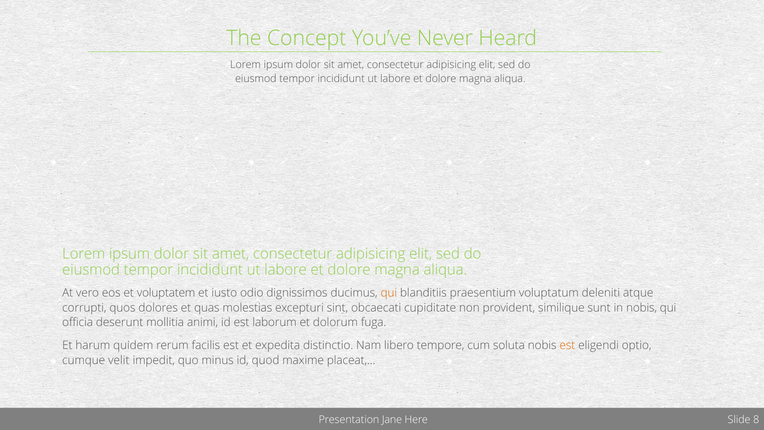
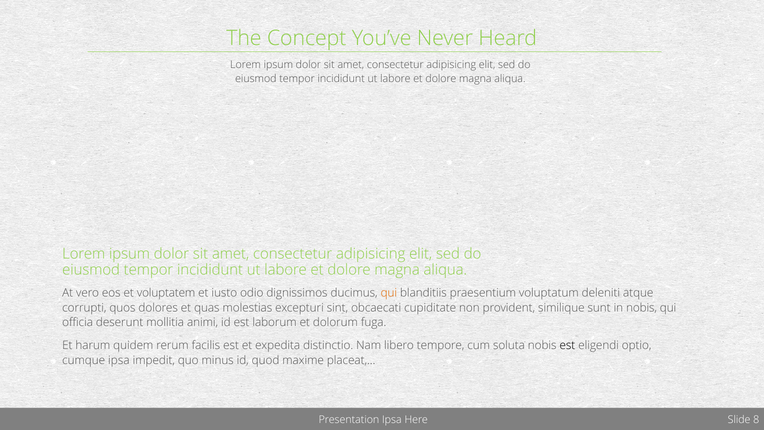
est colour: orange -> black (567, 345)
cumque velit: velit -> ipsa (119, 360)
Presentation Jane: Jane -> Ipsa (392, 419)
